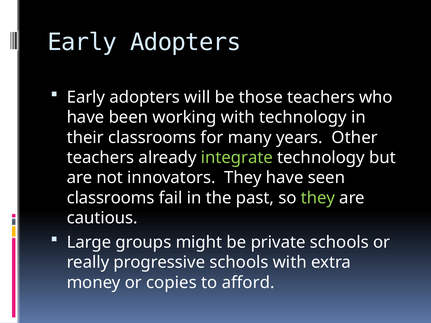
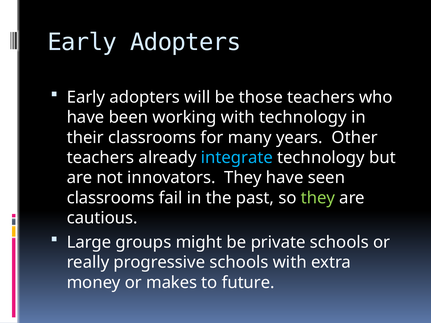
integrate colour: light green -> light blue (237, 158)
copies: copies -> makes (172, 283)
afford: afford -> future (248, 283)
